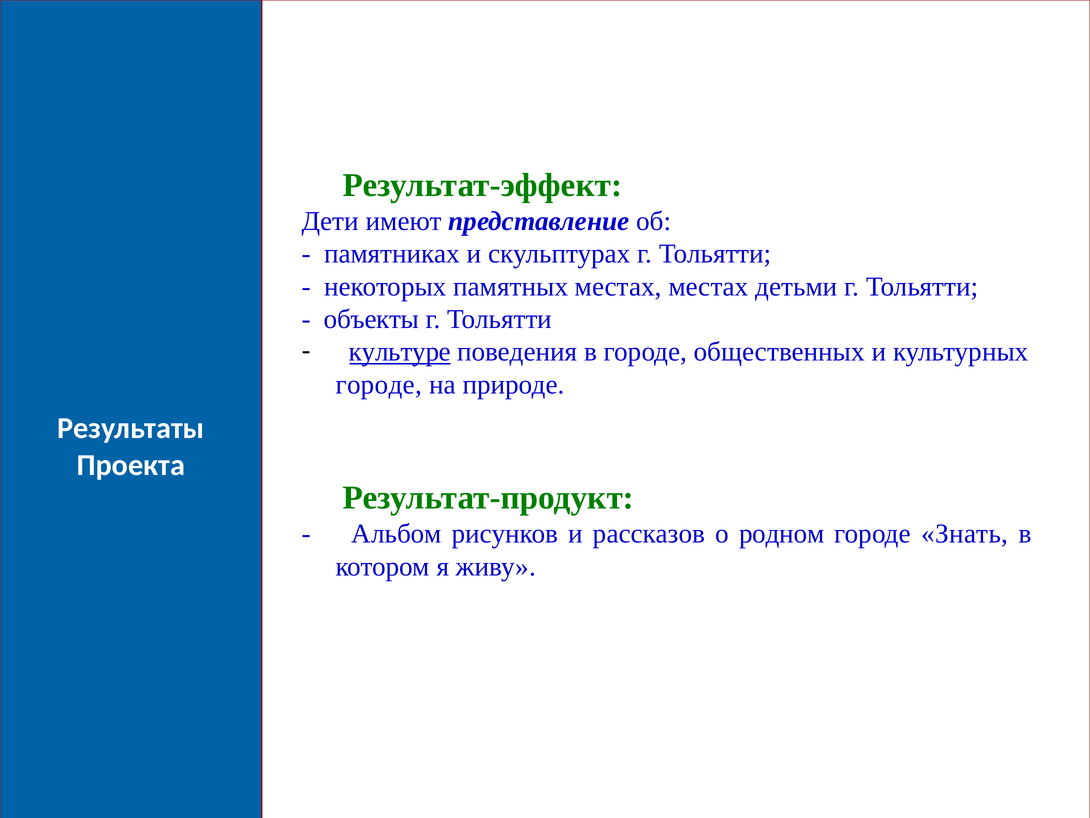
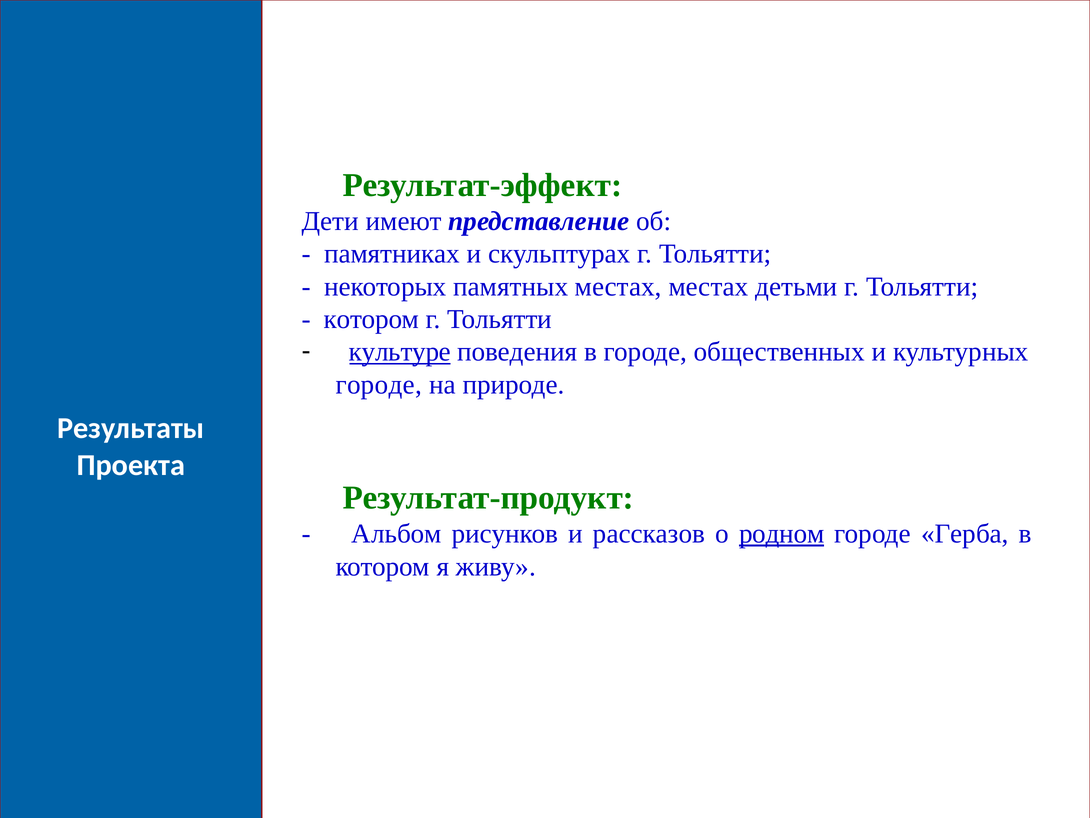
объекты: объекты -> котором (372, 319)
родном underline: none -> present (782, 533)
Знать: Знать -> Герба (965, 533)
